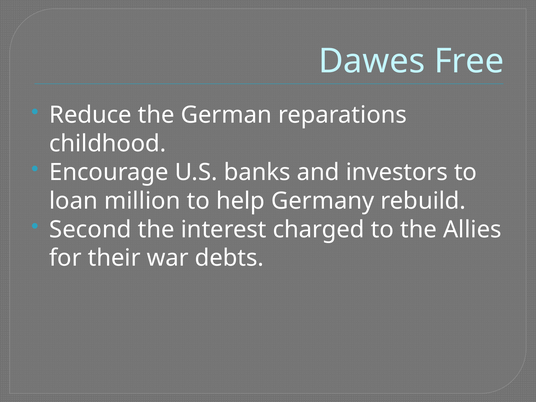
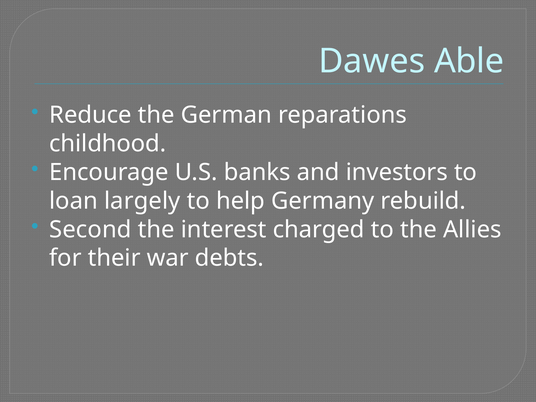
Free: Free -> Able (469, 61)
million: million -> largely (142, 201)
